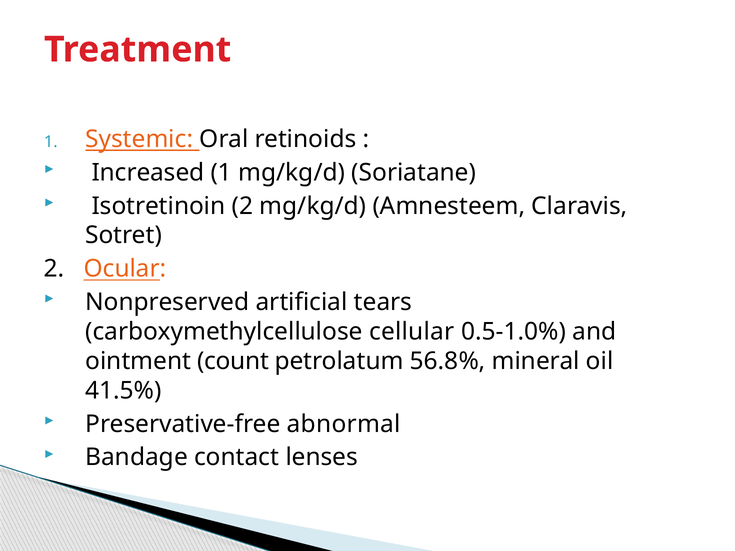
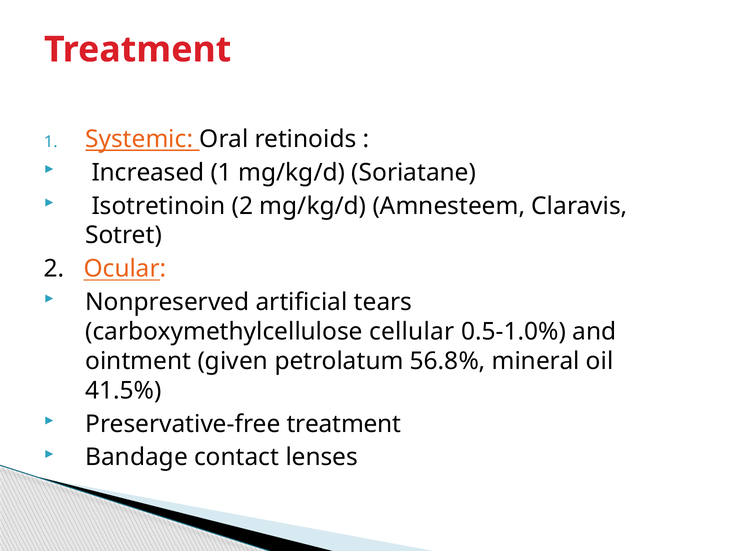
count: count -> given (233, 361)
Preservative-free abnormal: abnormal -> treatment (344, 424)
